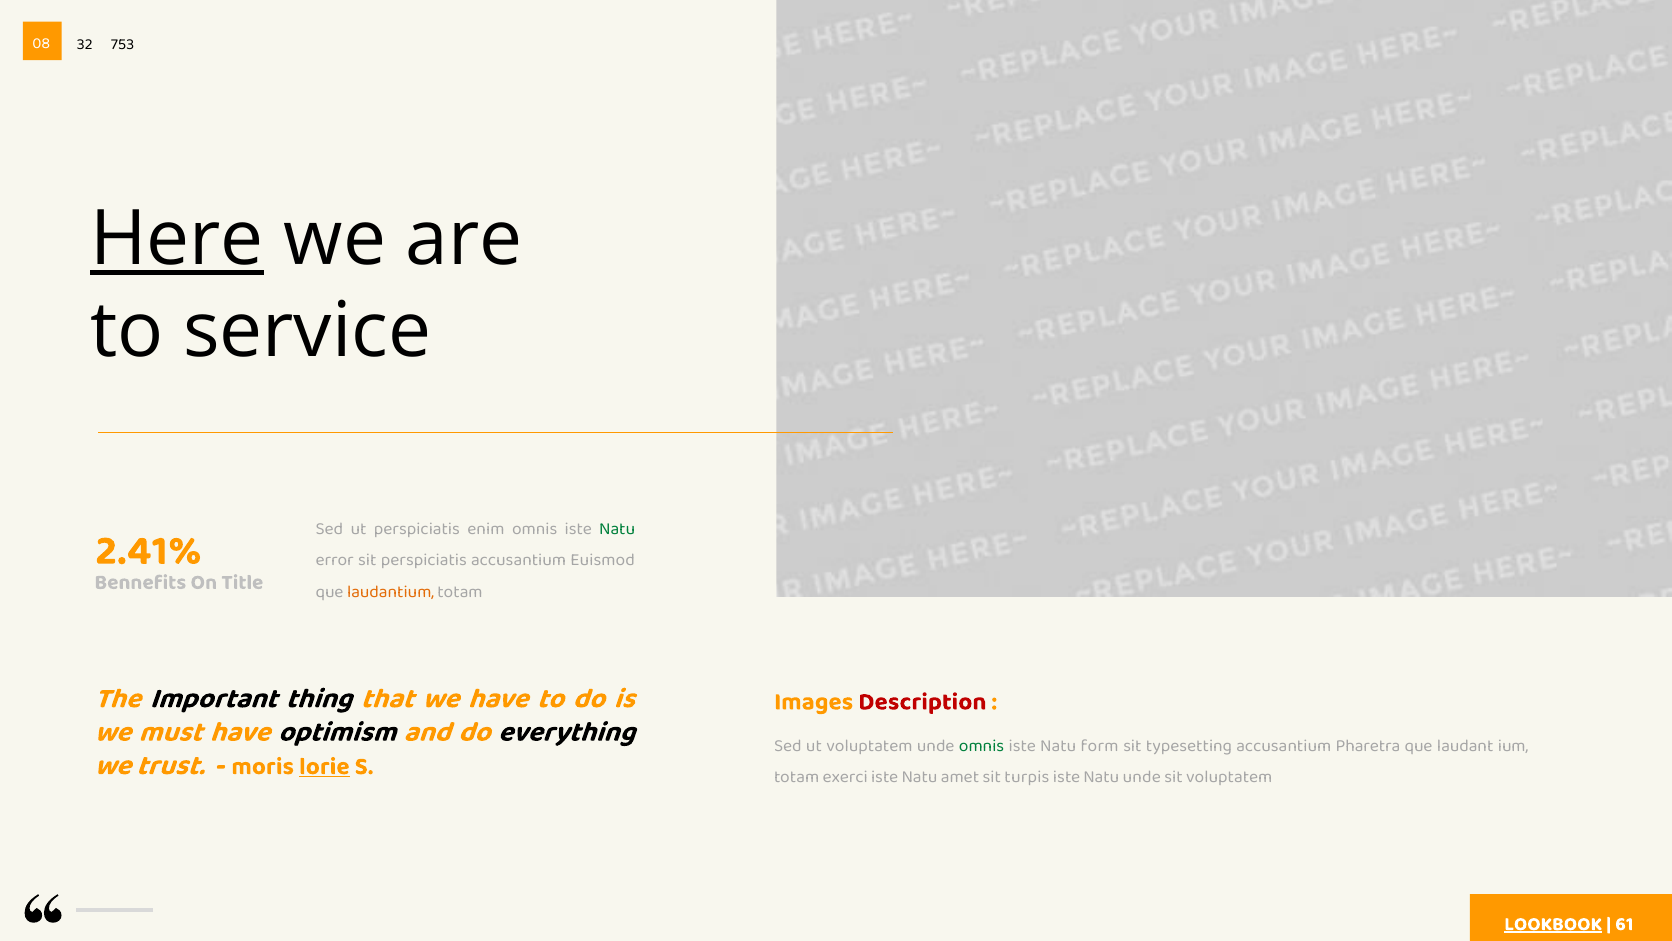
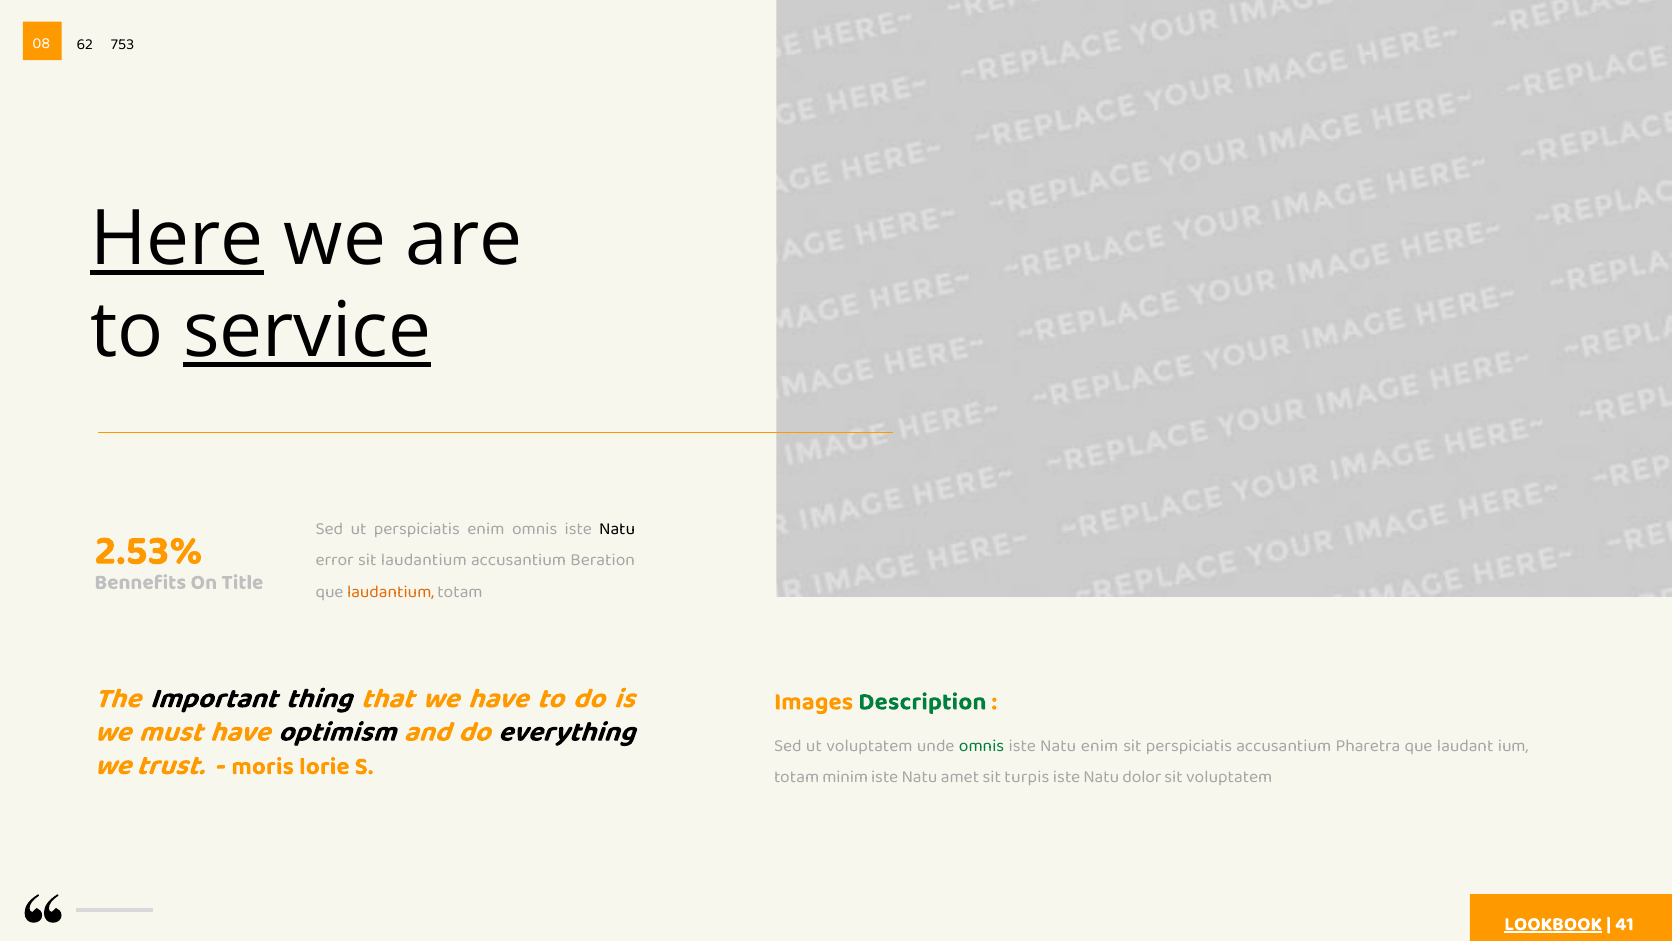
32: 32 -> 62 (85, 44)
service underline: none -> present (307, 331)
Natu colour: green -> black (617, 528)
2.41%: 2.41% -> 2.53% (149, 550)
sit perspiciatis: perspiciatis -> laudantium (424, 560)
Euismod: Euismod -> Beration (603, 560)
Description colour: red -> green (922, 701)
Natu form: form -> enim (1100, 745)
sit typesetting: typesetting -> perspiciatis (1189, 745)
lorie underline: present -> none (324, 766)
exerci: exerci -> minim (845, 777)
Natu unde: unde -> dolor (1142, 777)
61: 61 -> 41 (1624, 923)
